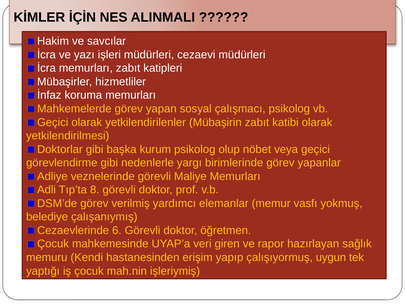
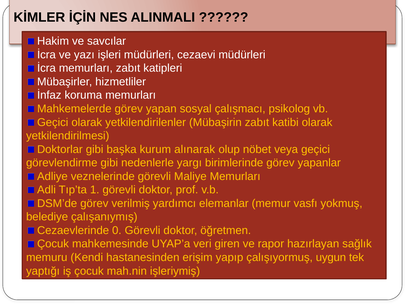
kurum psikolog: psikolog -> alınarak (195, 149)
8: 8 -> 1 (95, 190)
6: 6 -> 0 (117, 230)
